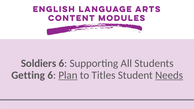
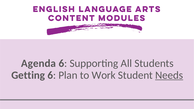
Soldiers: Soldiers -> Agenda (38, 63)
Plan underline: present -> none (68, 75)
Titles: Titles -> Work (104, 75)
